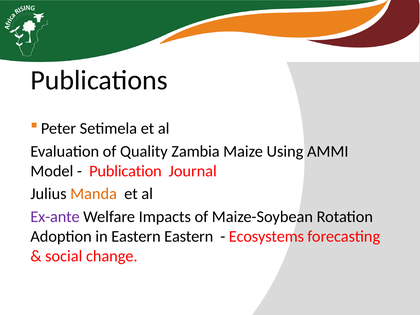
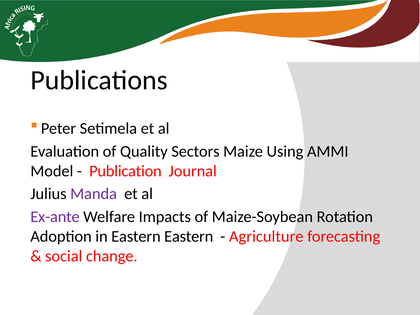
Zambia: Zambia -> Sectors (195, 151)
Manda colour: orange -> purple (94, 194)
Ecosystems: Ecosystems -> Agriculture (266, 236)
